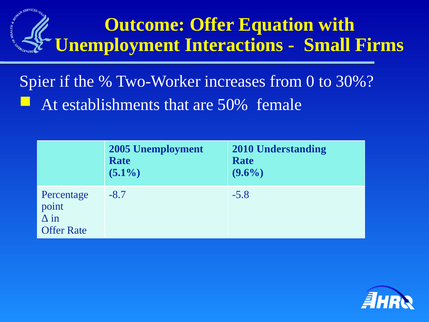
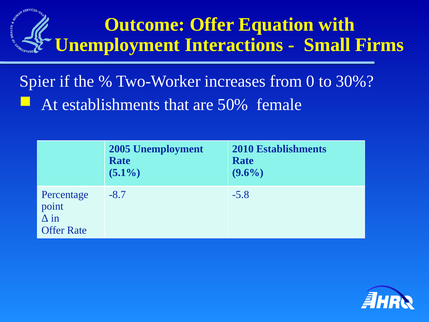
2010 Understanding: Understanding -> Establishments (291, 149)
